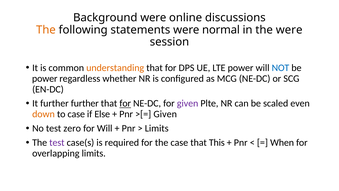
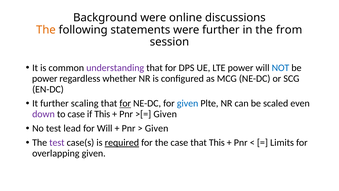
were normal: normal -> further (221, 30)
the were: were -> from (289, 30)
understanding colour: orange -> purple (115, 68)
further further: further -> scaling (85, 103)
given colour: purple -> blue (188, 103)
down colour: orange -> purple (43, 114)
if Else: Else -> This (102, 114)
zero: zero -> lead (72, 128)
Limits: Limits -> Given (157, 128)
required underline: none -> present (122, 142)
When: When -> Limits (282, 142)
overlapping limits: limits -> given (94, 153)
